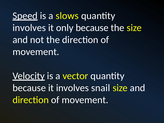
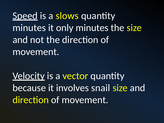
involves: involves -> minutes (29, 28)
only because: because -> minutes (92, 28)
